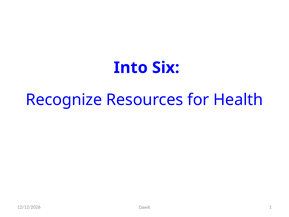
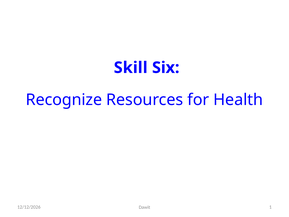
Into: Into -> Skill (131, 68)
